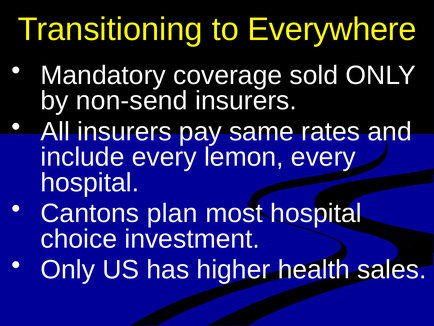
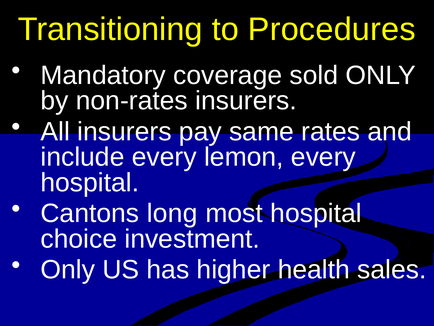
Everywhere: Everywhere -> Procedures (332, 29)
non-send: non-send -> non-rates (132, 101)
plan: plan -> long (172, 213)
